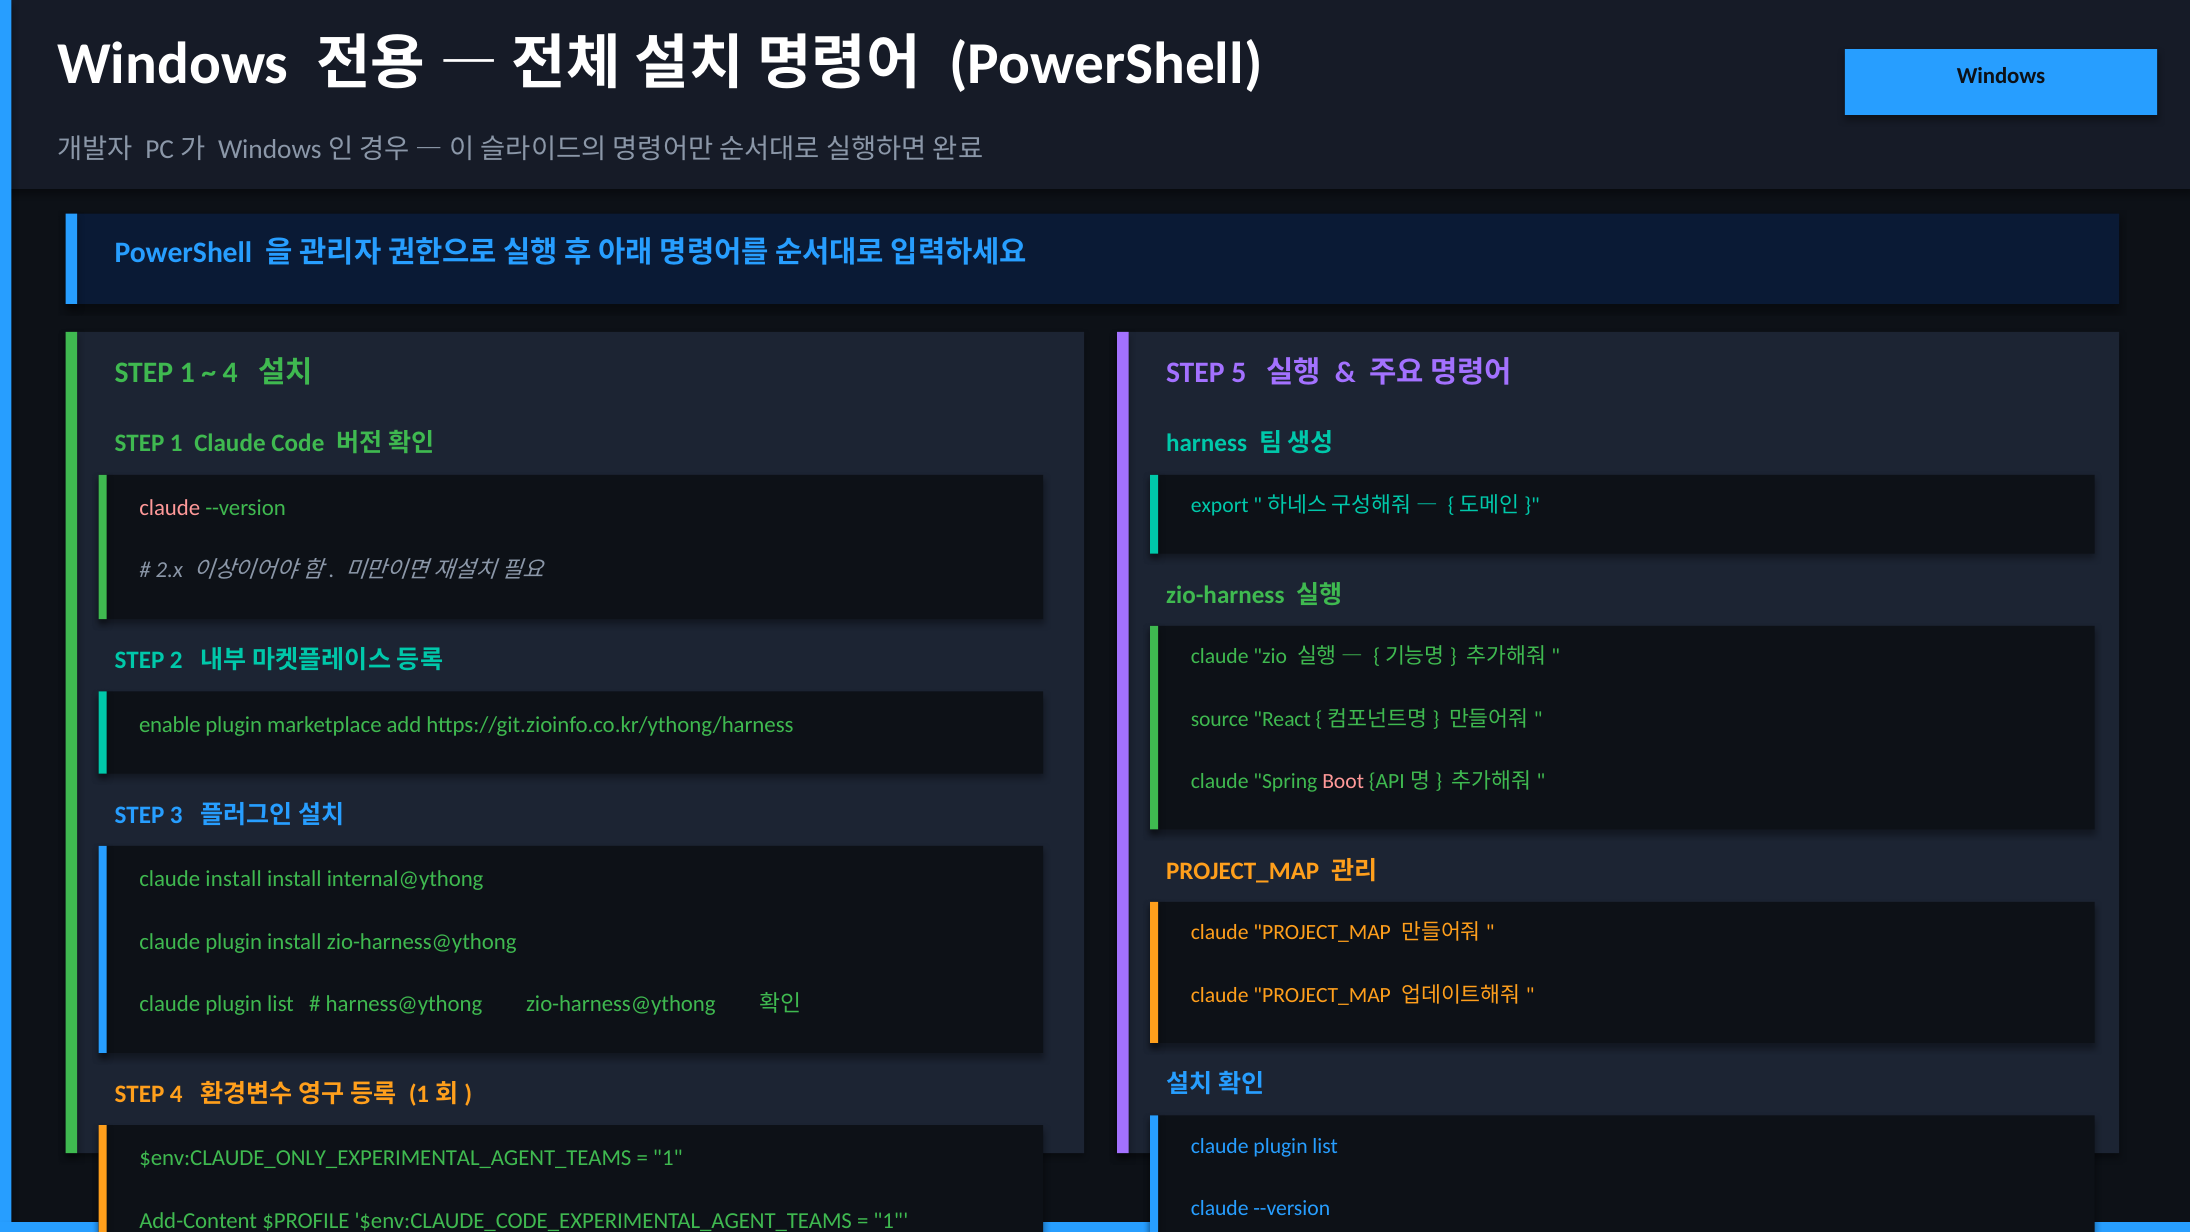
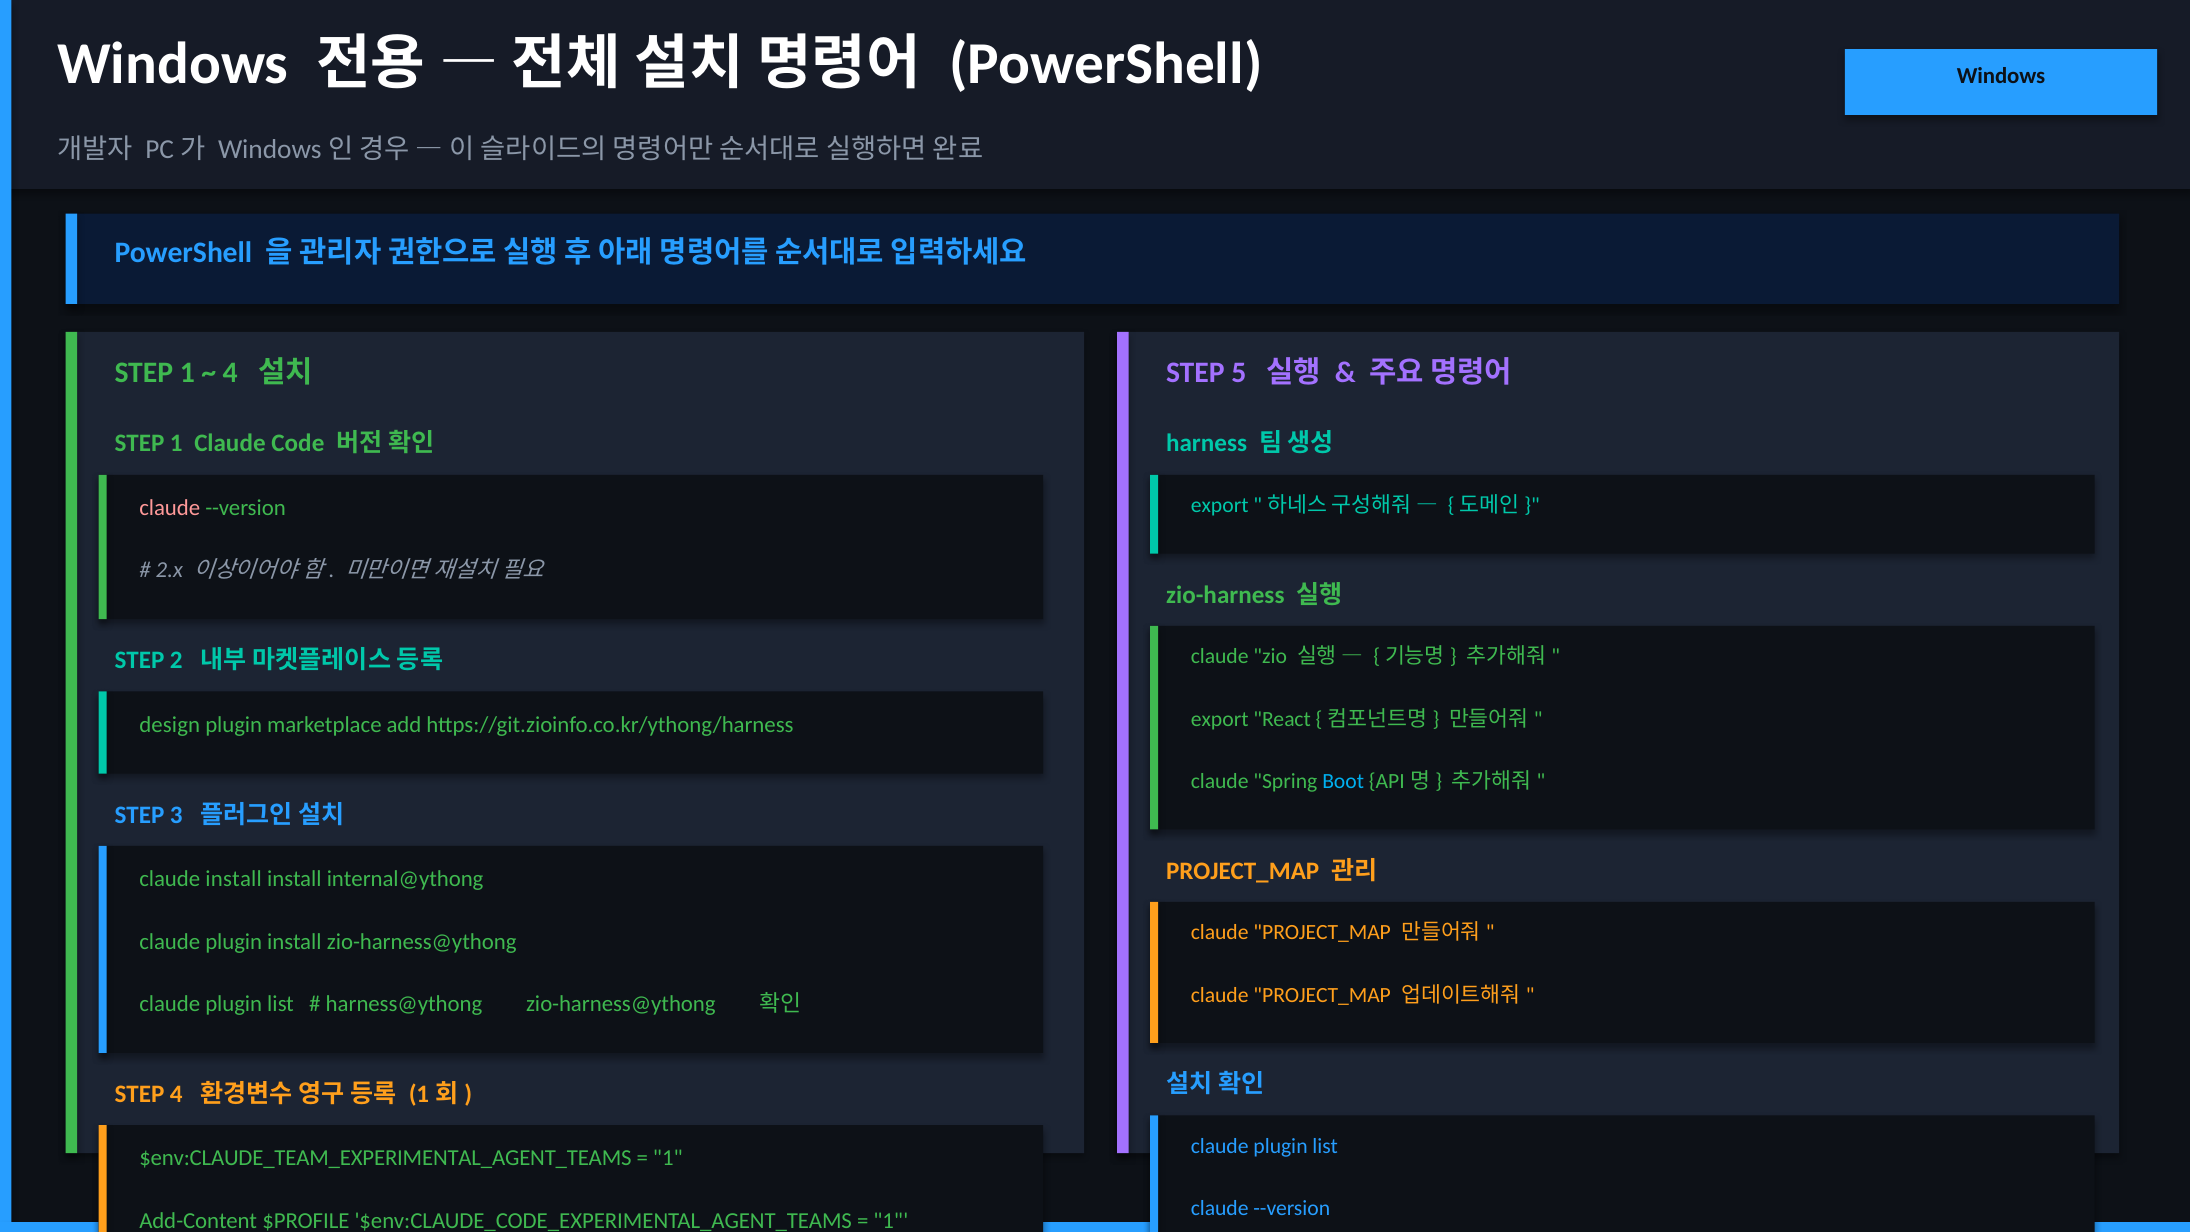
source: source -> export (1220, 719)
enable: enable -> design (170, 725)
Boot colour: pink -> light blue (1343, 782)
$env:CLAUDE_ONLY_EXPERIMENTAL_AGENT_TEAMS: $env:CLAUDE_ONLY_EXPERIMENTAL_AGENT_TEAMS -> $env:CLAUDE_TEAM_EXPERIMENTAL_AGENT_TEAMS (385, 1159)
